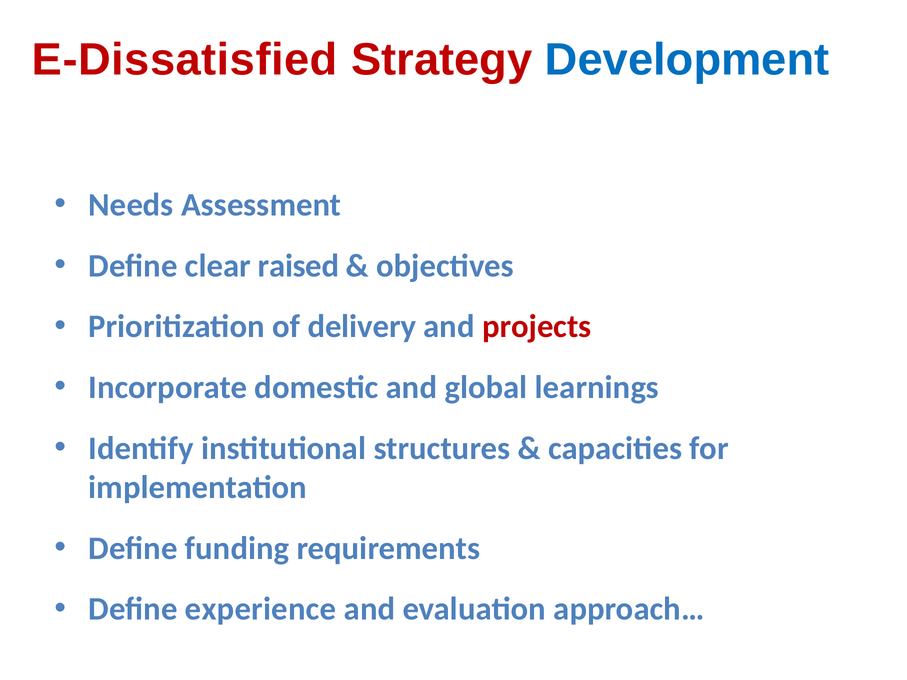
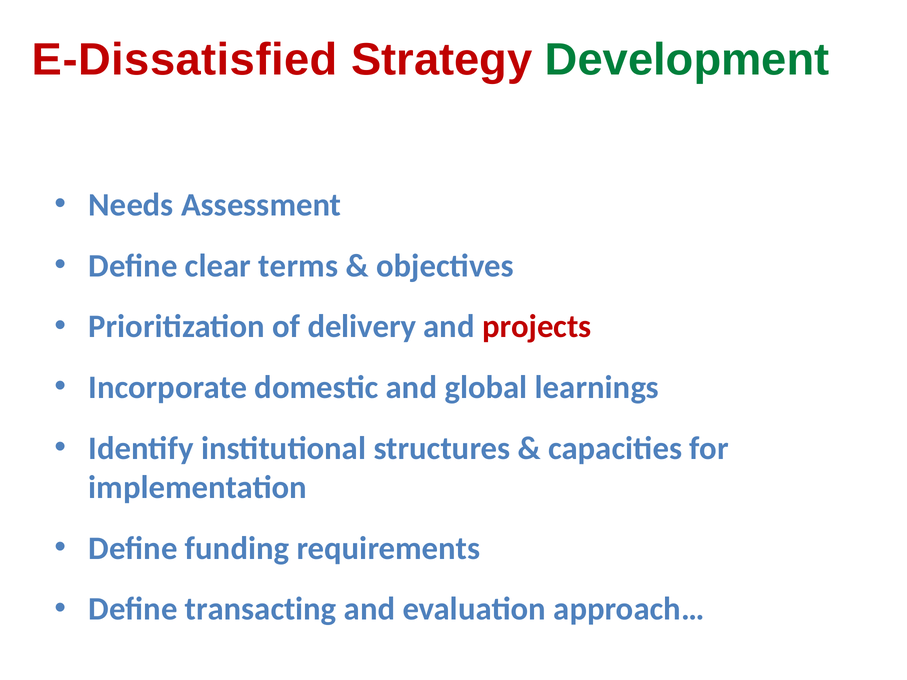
Development colour: blue -> green (687, 60)
raised: raised -> terms (298, 266)
experience: experience -> transacting (261, 609)
